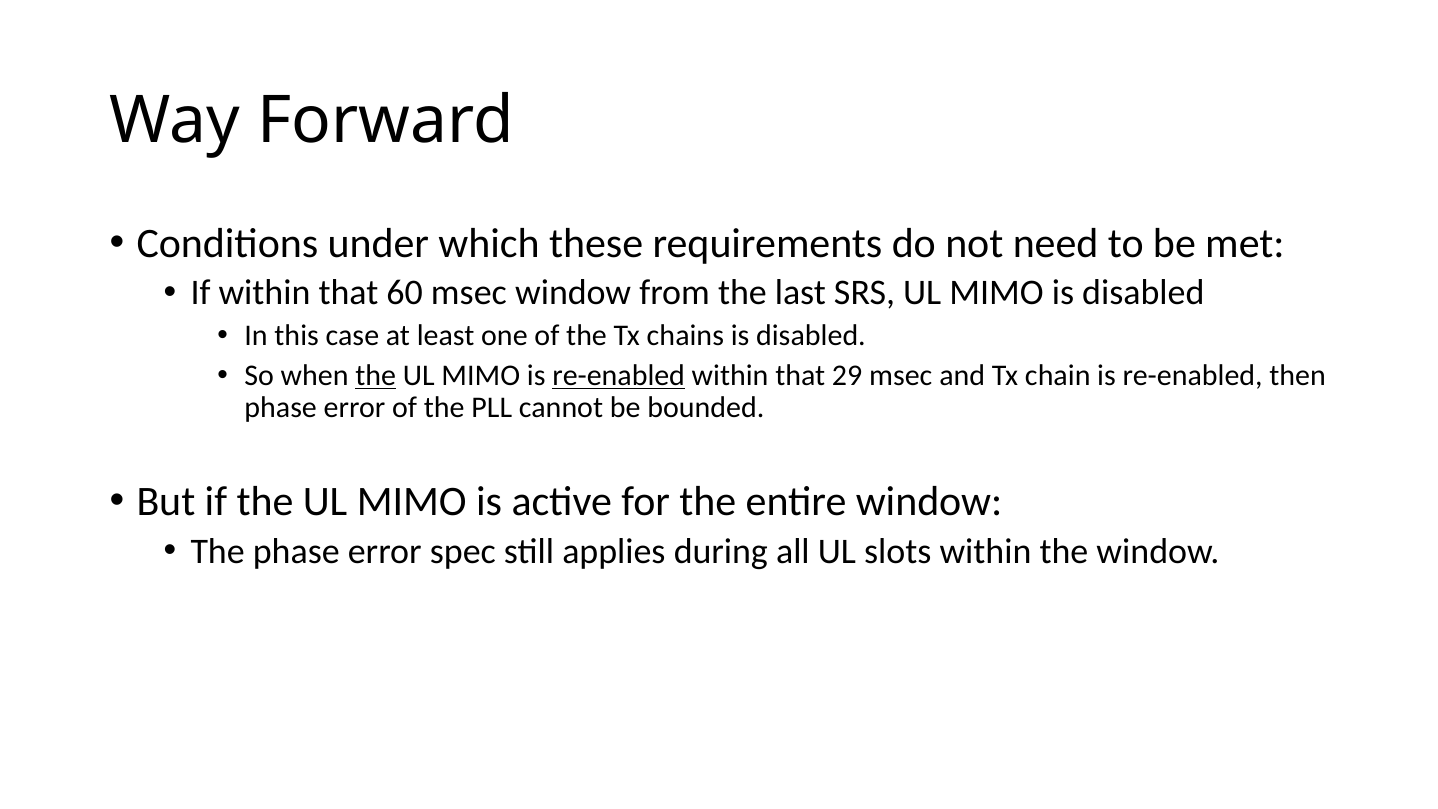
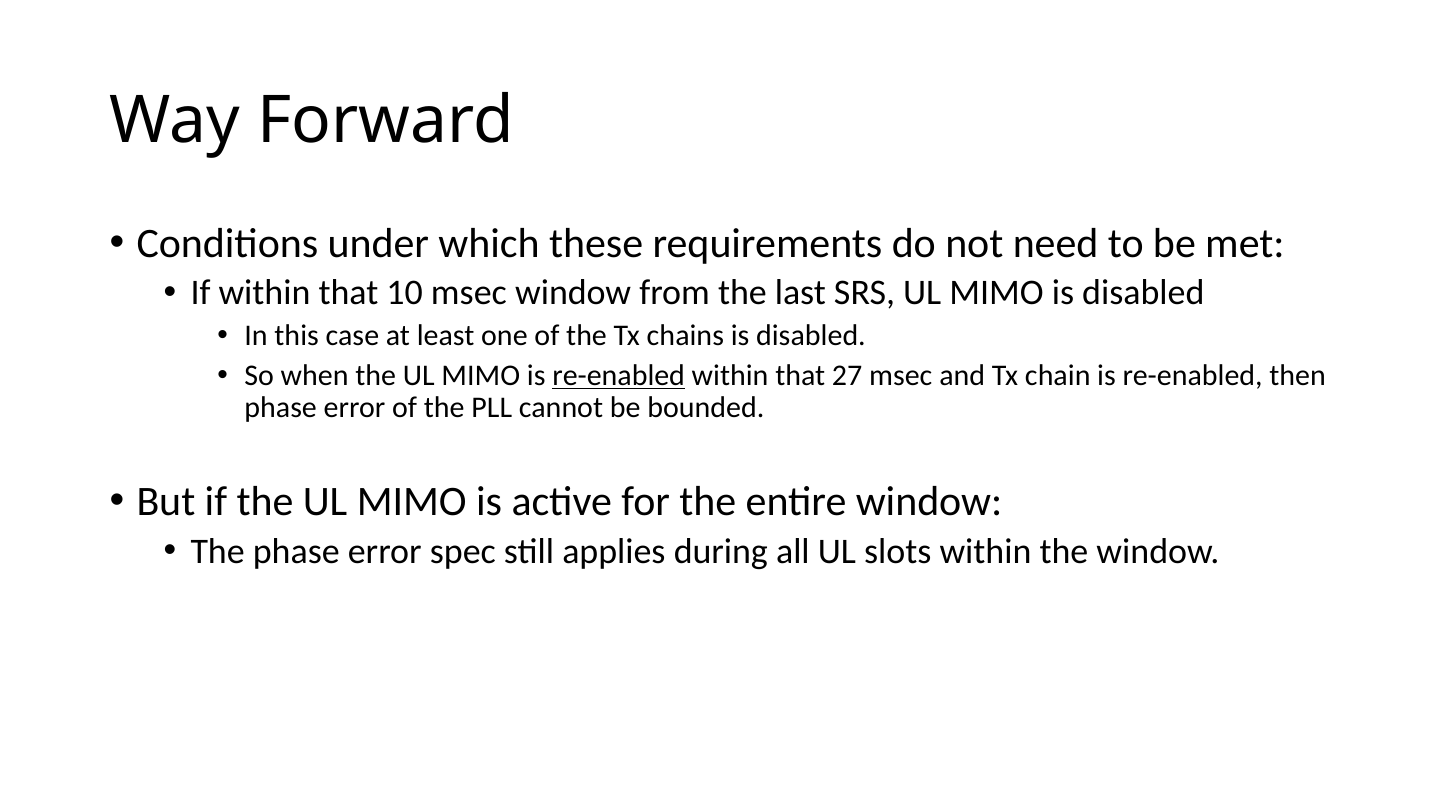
60: 60 -> 10 (405, 293)
the underline: present -> none (376, 376)
29: 29 -> 27 (847, 376)
